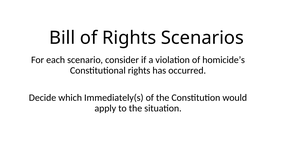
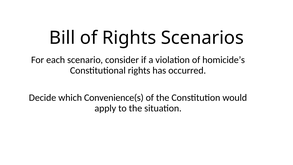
Immediately(s: Immediately(s -> Convenience(s (114, 98)
